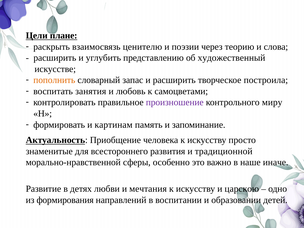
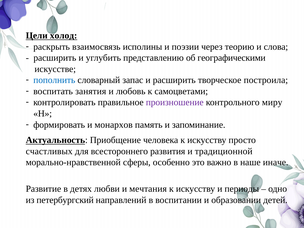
плане: плане -> холод (64, 36)
ценителю: ценителю -> исполины (142, 47)
художественный: художественный -> географическими (232, 58)
пополнить colour: orange -> blue (54, 80)
картинам: картинам -> монархов (114, 125)
знаменитые: знаменитые -> счастливых (49, 151)
царскою: царскою -> периоды (242, 189)
формирования: формирования -> петербургский (65, 200)
